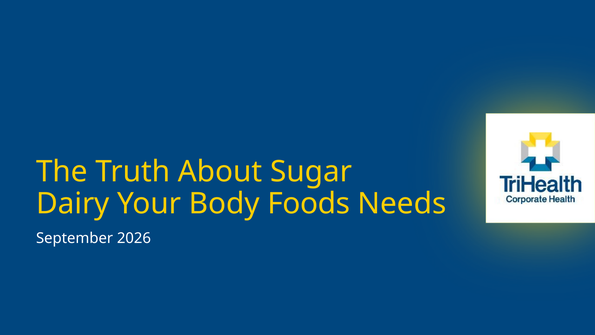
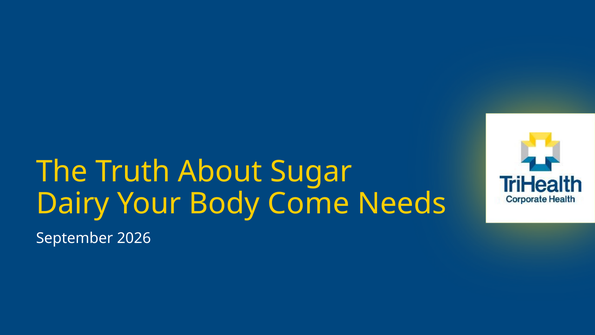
Foods: Foods -> Come (309, 204)
